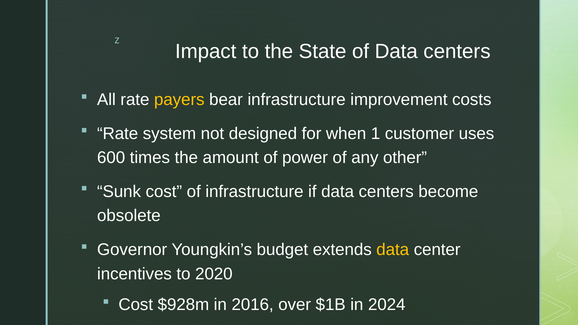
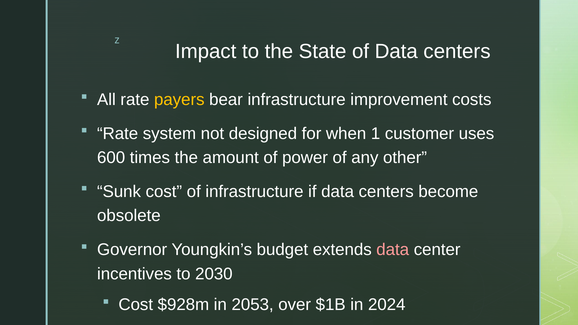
data colour: yellow -> pink (393, 250)
2020: 2020 -> 2030 (214, 274)
2016: 2016 -> 2053 (253, 305)
